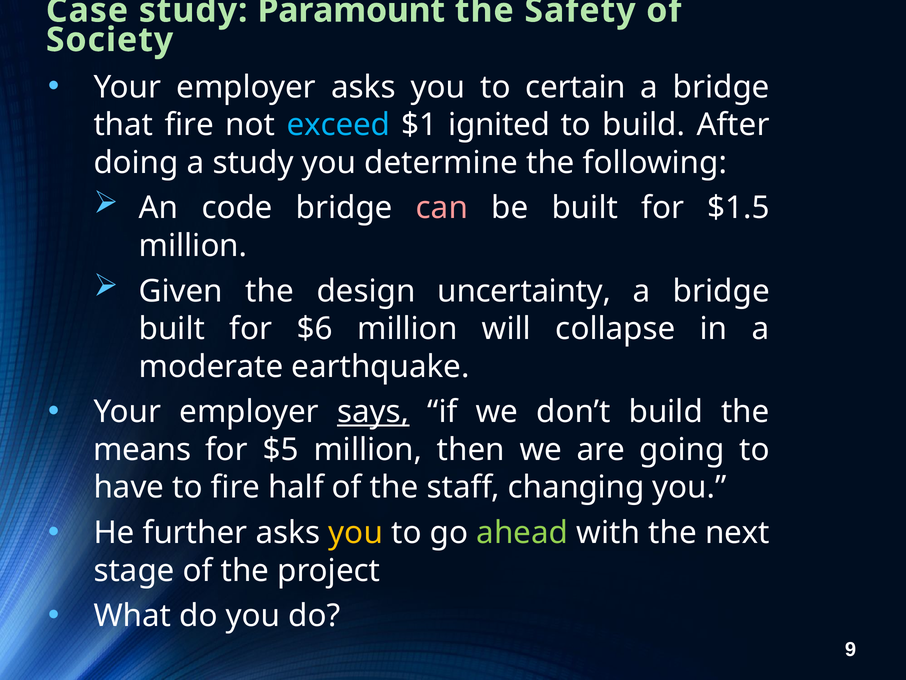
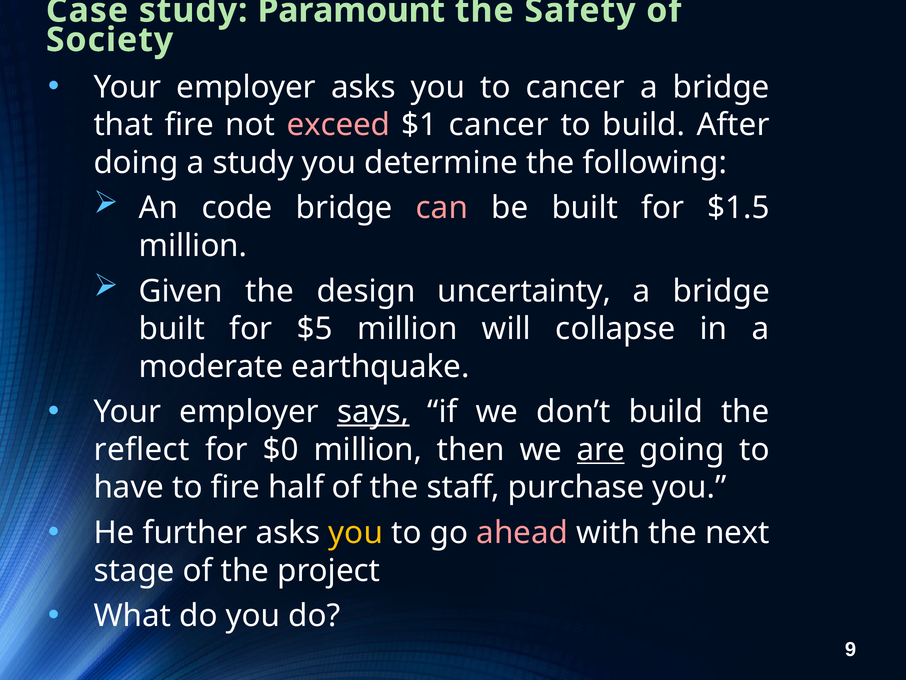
to certain: certain -> cancer (575, 87)
exceed colour: light blue -> pink (338, 125)
$1 ignited: ignited -> cancer (499, 125)
$6: $6 -> $5 (315, 329)
means: means -> reflect (142, 449)
$5: $5 -> $0 (281, 449)
are underline: none -> present (601, 449)
changing: changing -> purchase (576, 487)
ahead colour: light green -> pink (522, 532)
